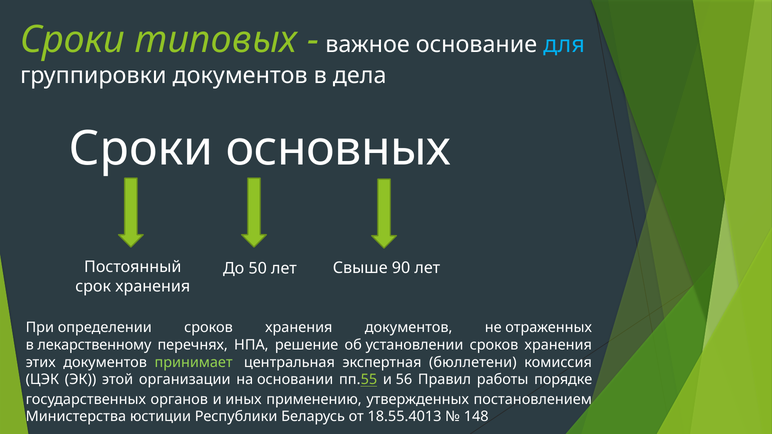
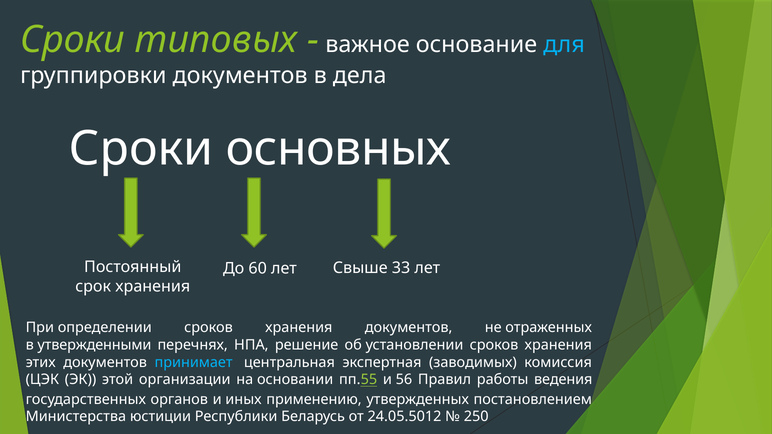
50: 50 -> 60 (258, 269)
90: 90 -> 33 (401, 268)
лекарственному: лекарственному -> утвержденными (94, 345)
принимает colour: light green -> light blue (194, 362)
бюллетени: бюллетени -> заводимых (473, 362)
порядке: порядке -> ведения (563, 380)
18.55.4013: 18.55.4013 -> 24.05.5012 (405, 417)
148: 148 -> 250 (476, 417)
